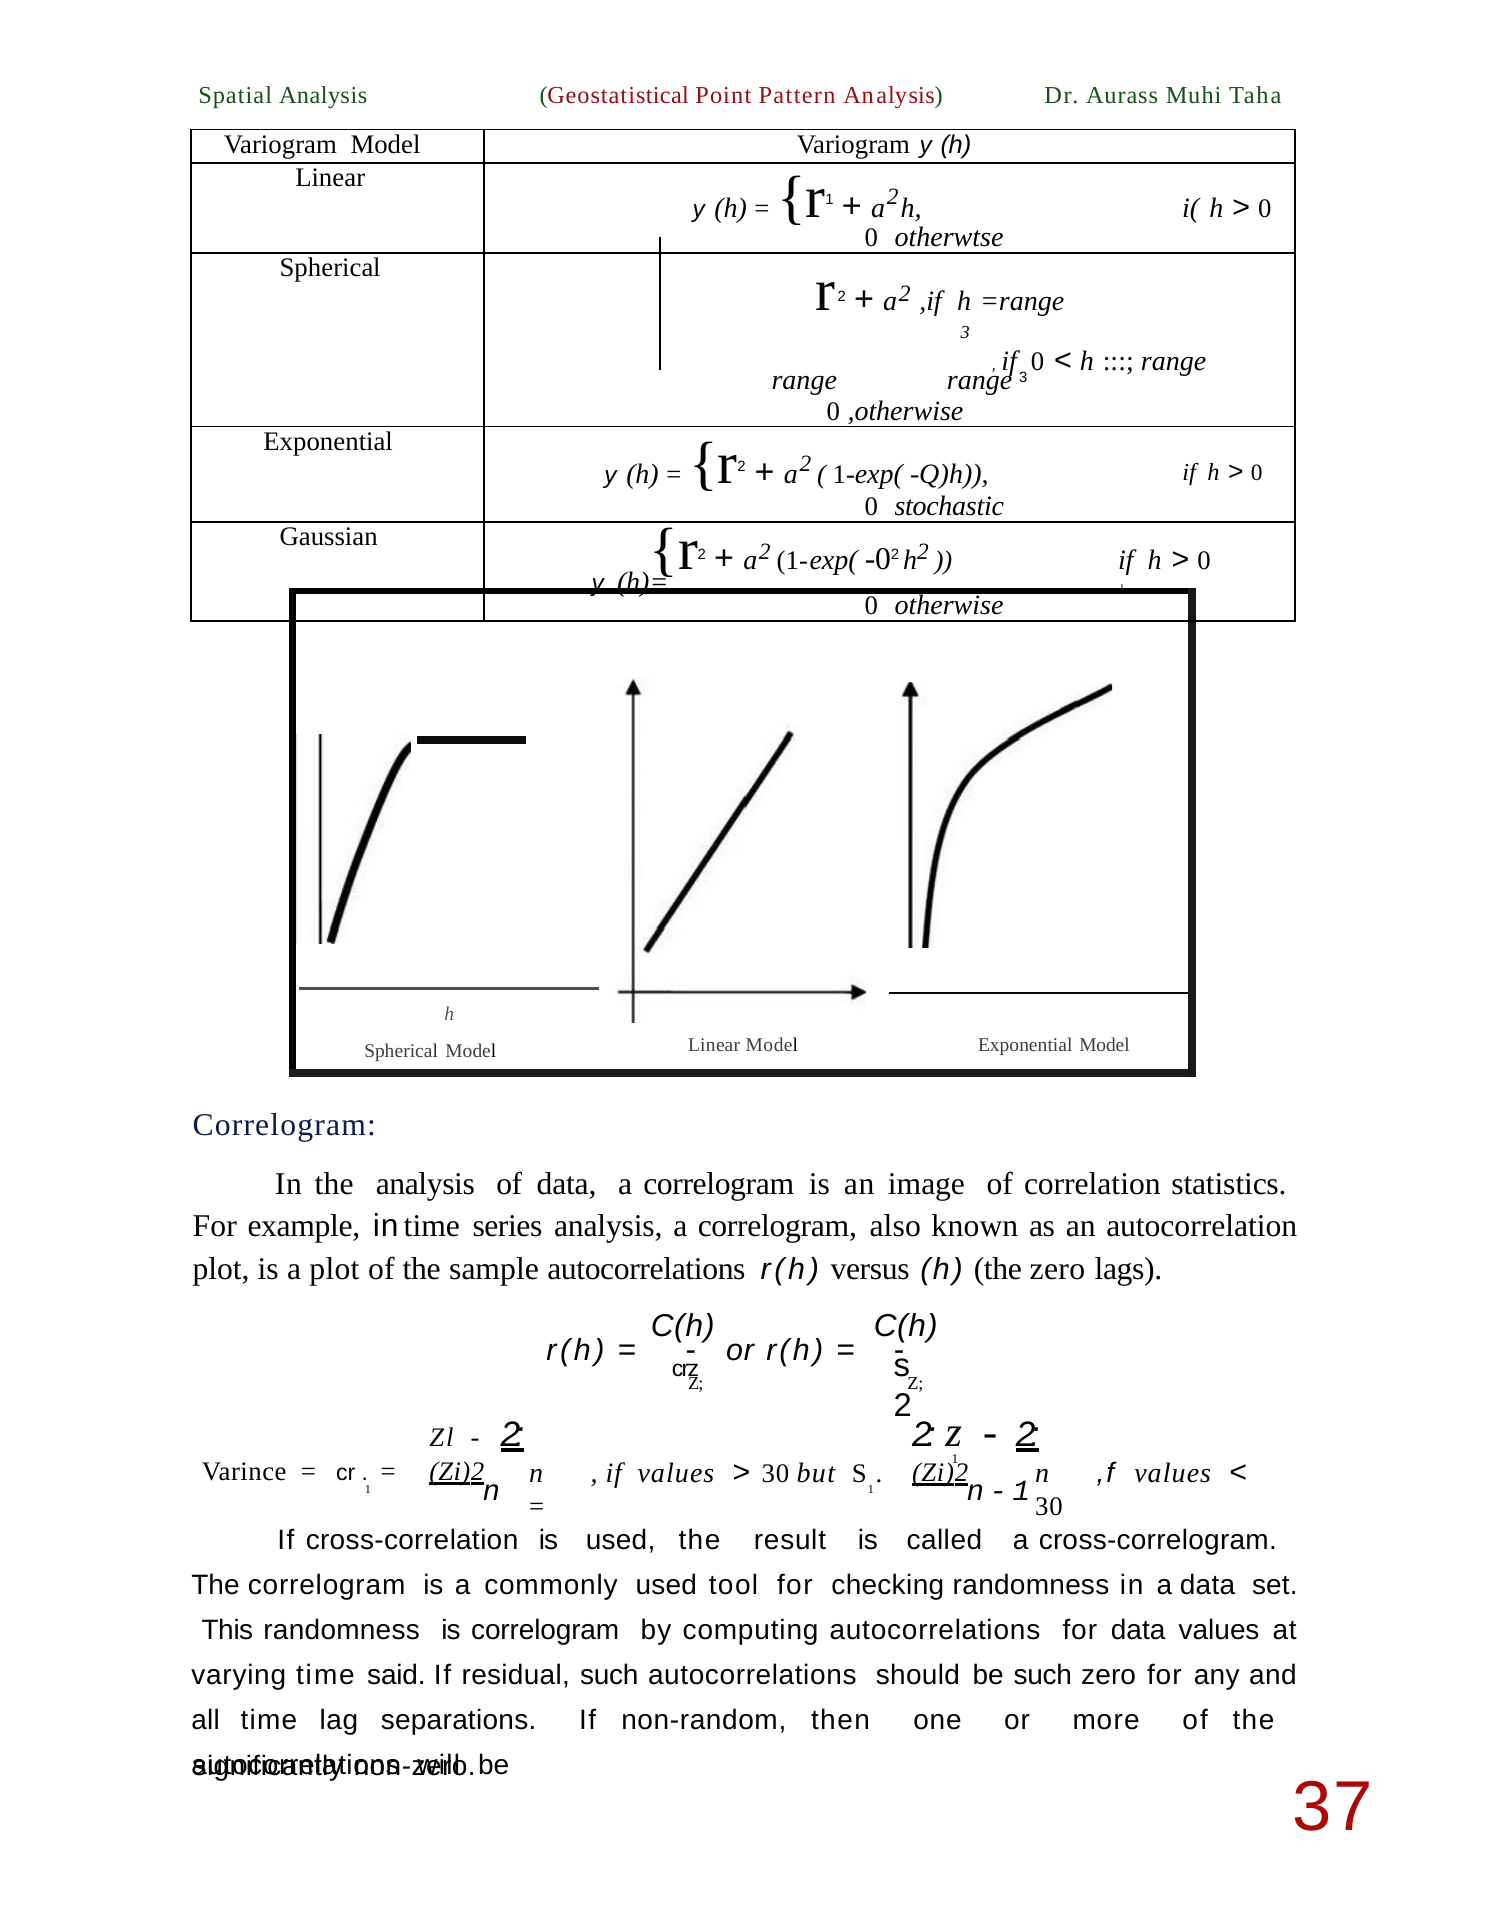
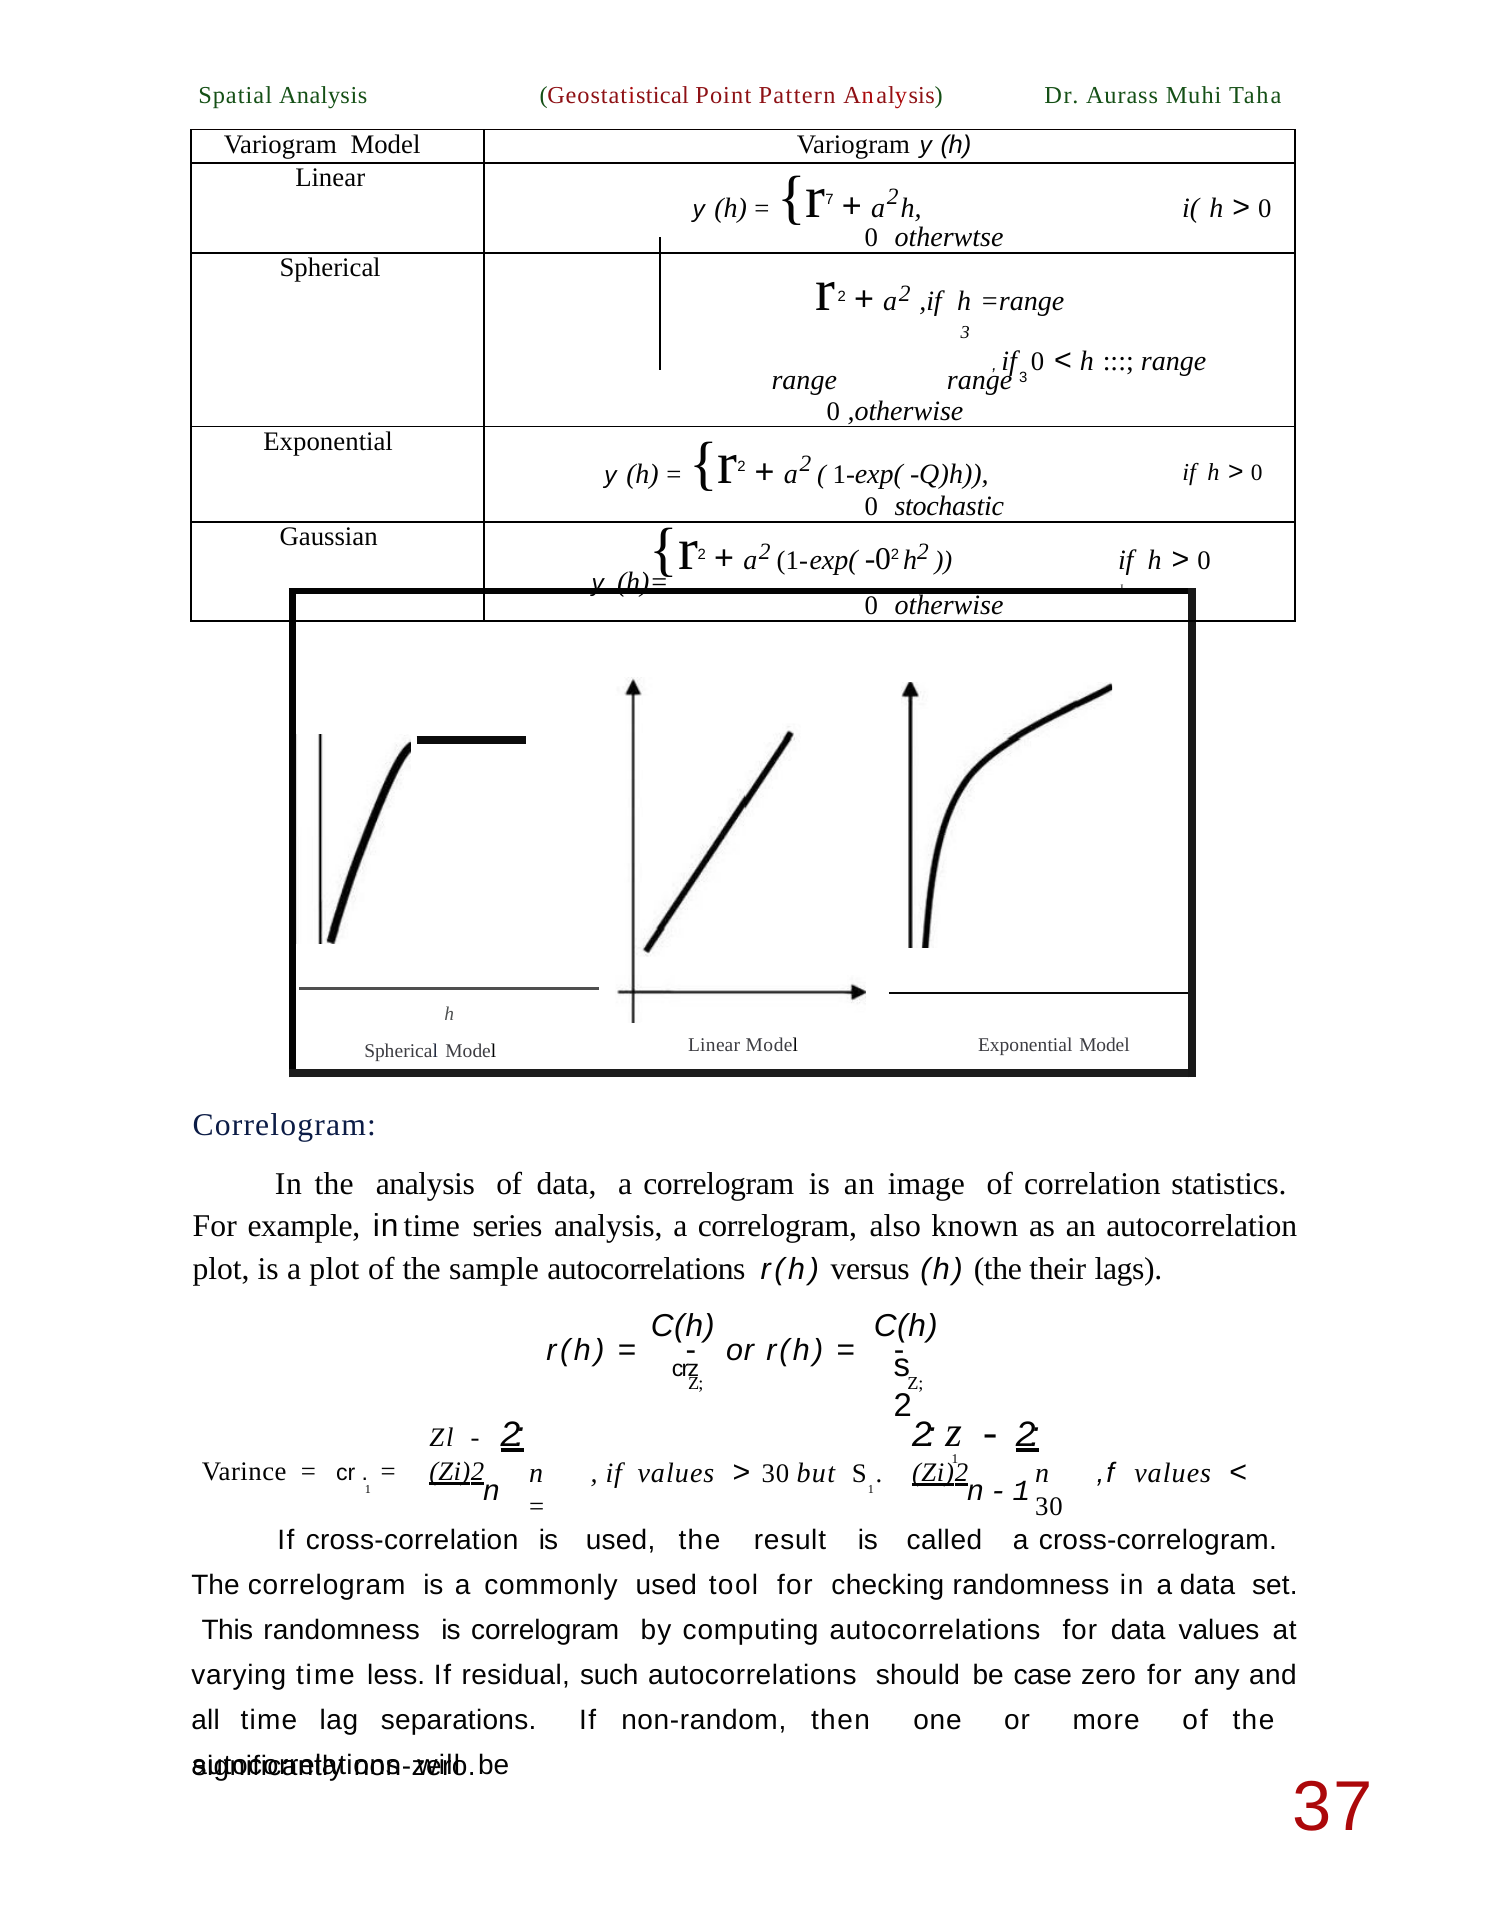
1: 1 -> 7 (830, 200)
the zero: zero -> their (1058, 1269)
said: said -> less (396, 1676)
be such: such -> case (1043, 1676)
